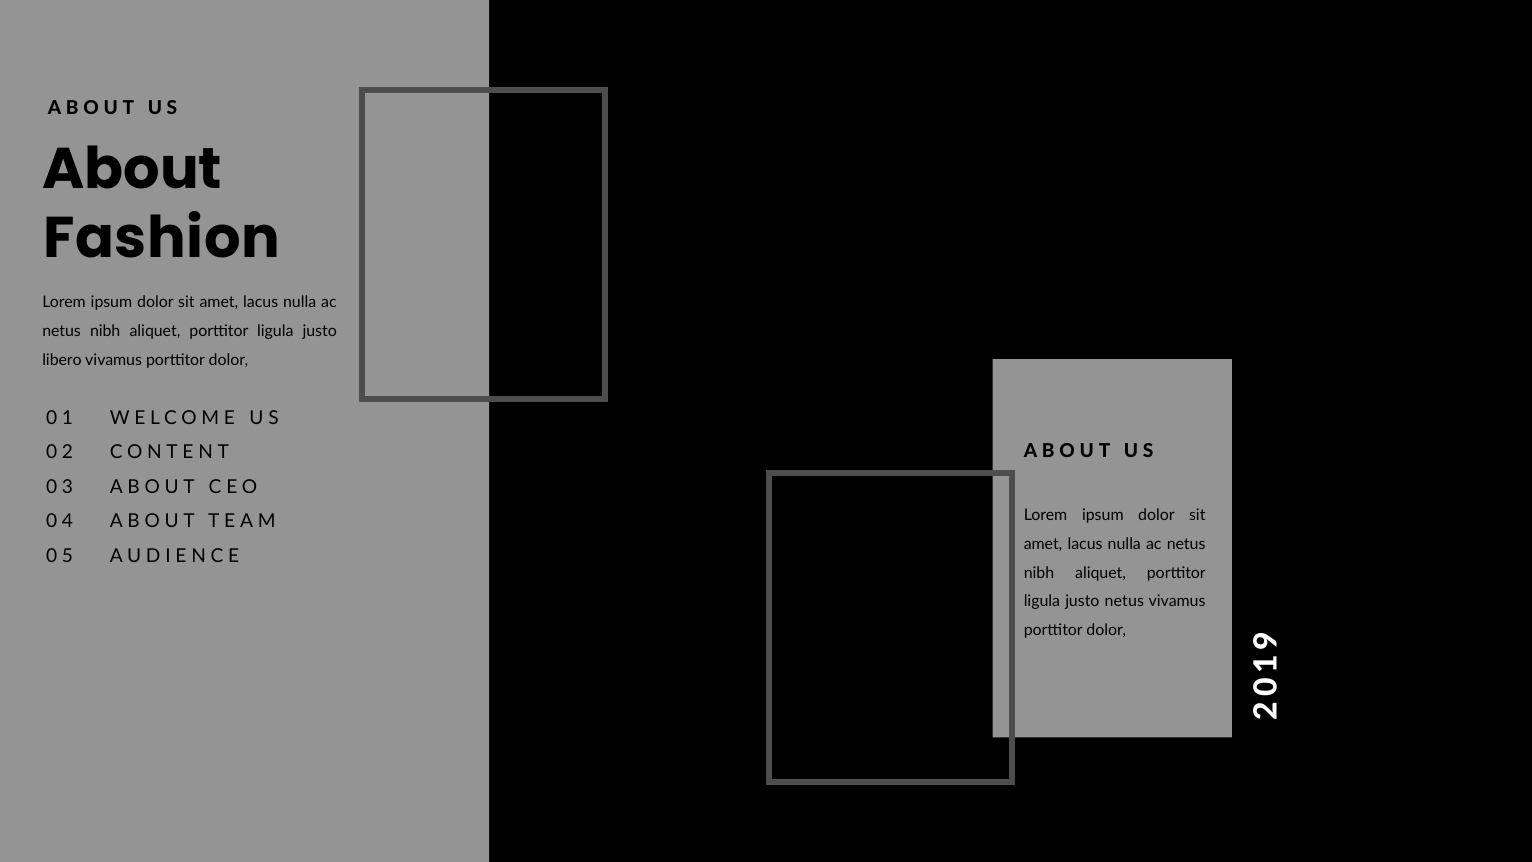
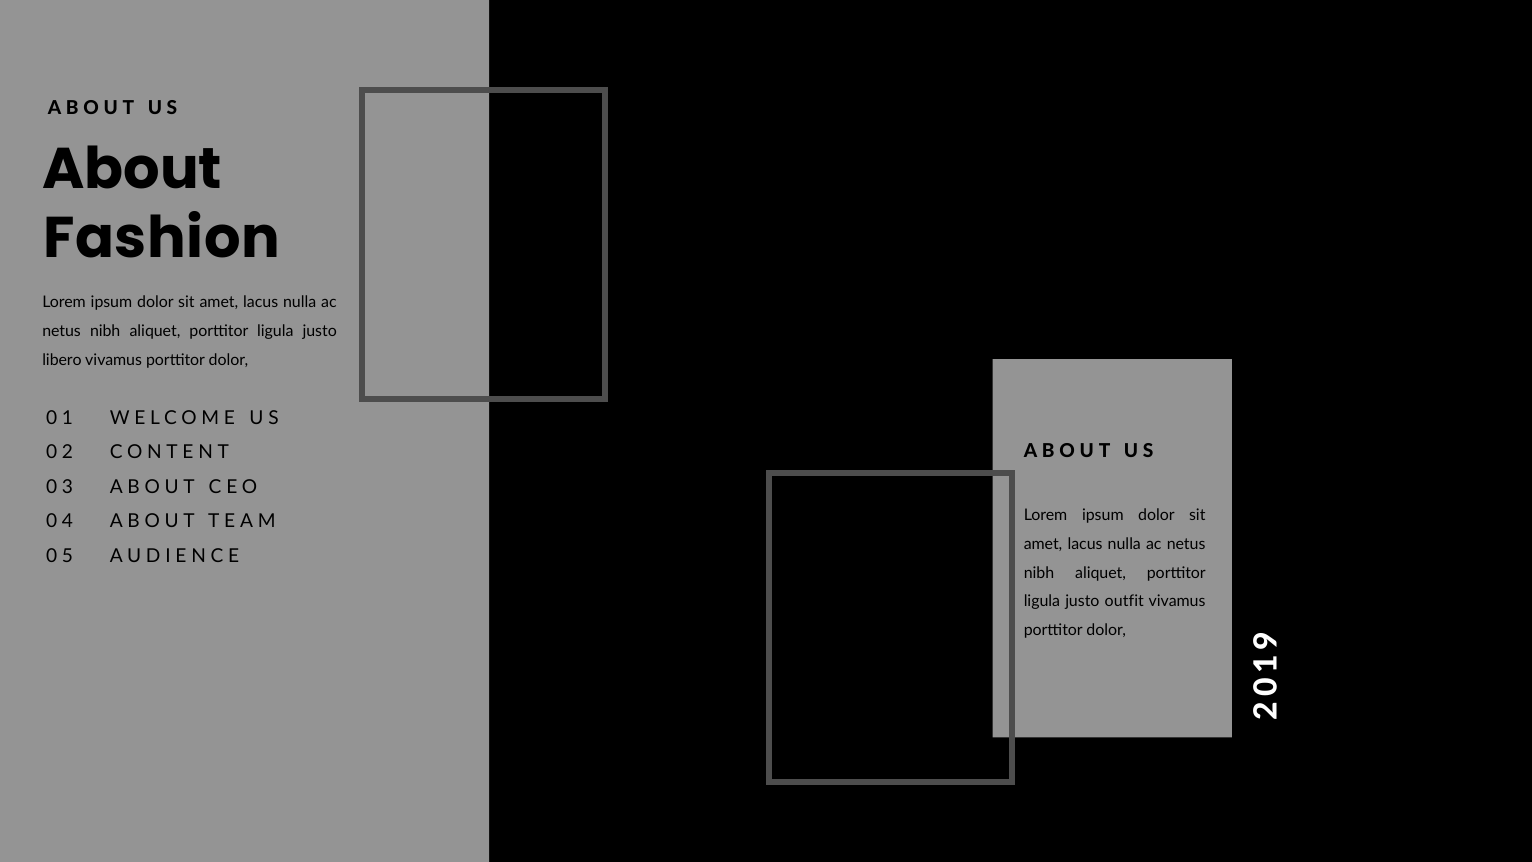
justo netus: netus -> outfit (1124, 601)
